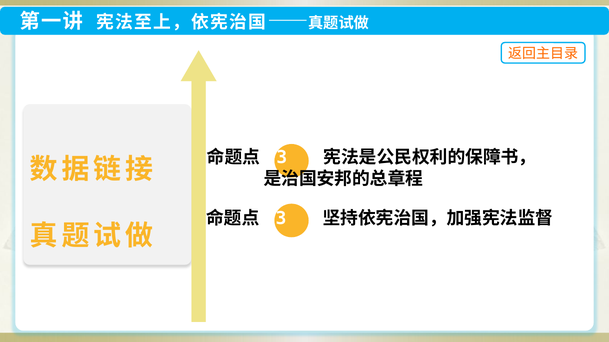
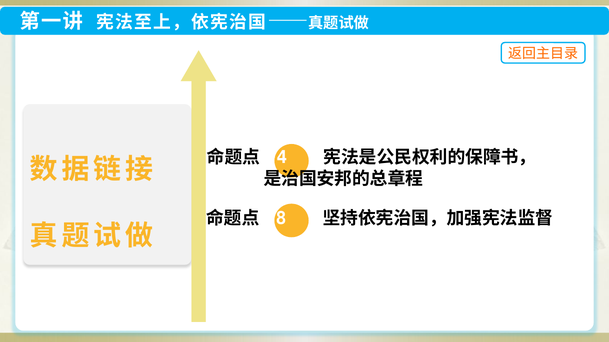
3: 3 -> 4 (282, 158)
3: 3 -> 8 (281, 219)
